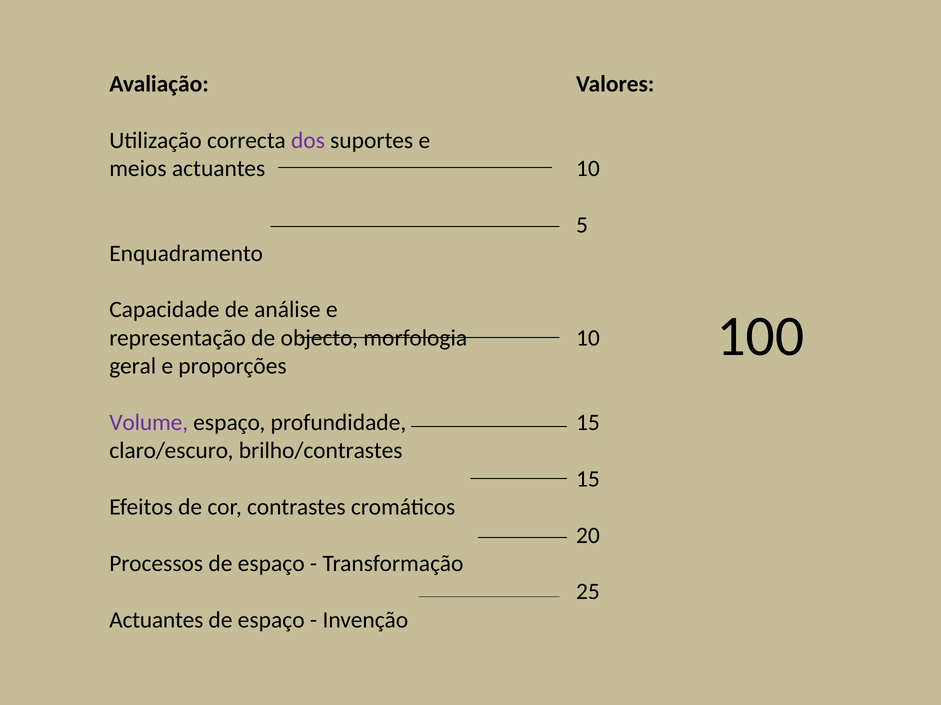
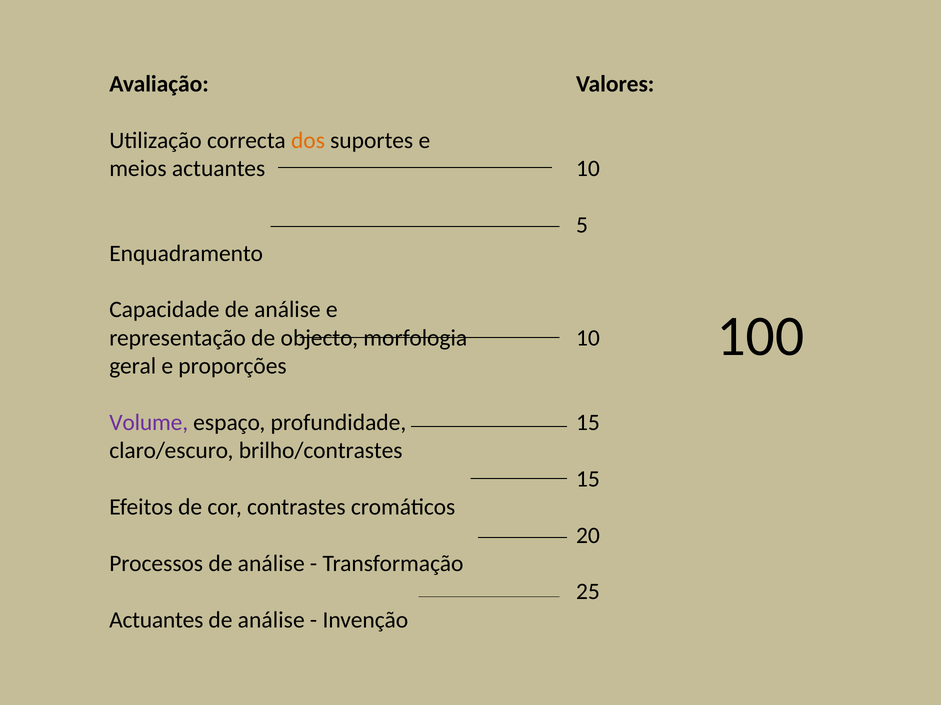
dos colour: purple -> orange (308, 141)
Processos de espaço: espaço -> análise (271, 564)
espaço: espaço -> análise (271, 621)
